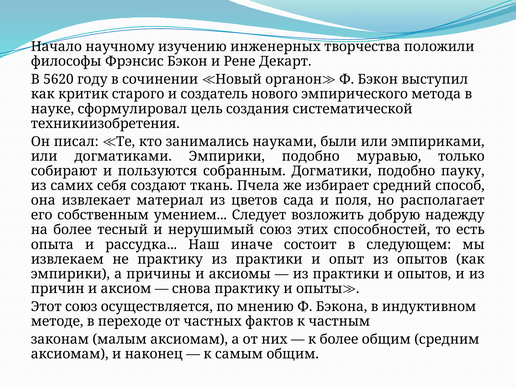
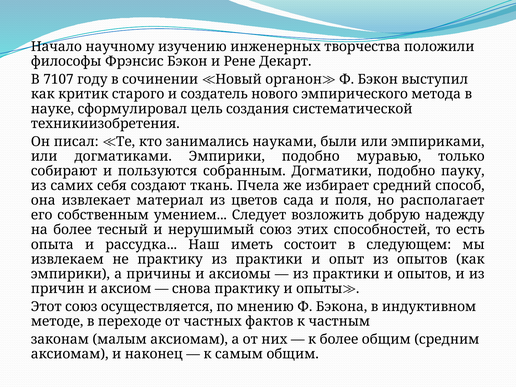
5620: 5620 -> 7107 (58, 79)
иначе: иначе -> иметь (252, 245)
